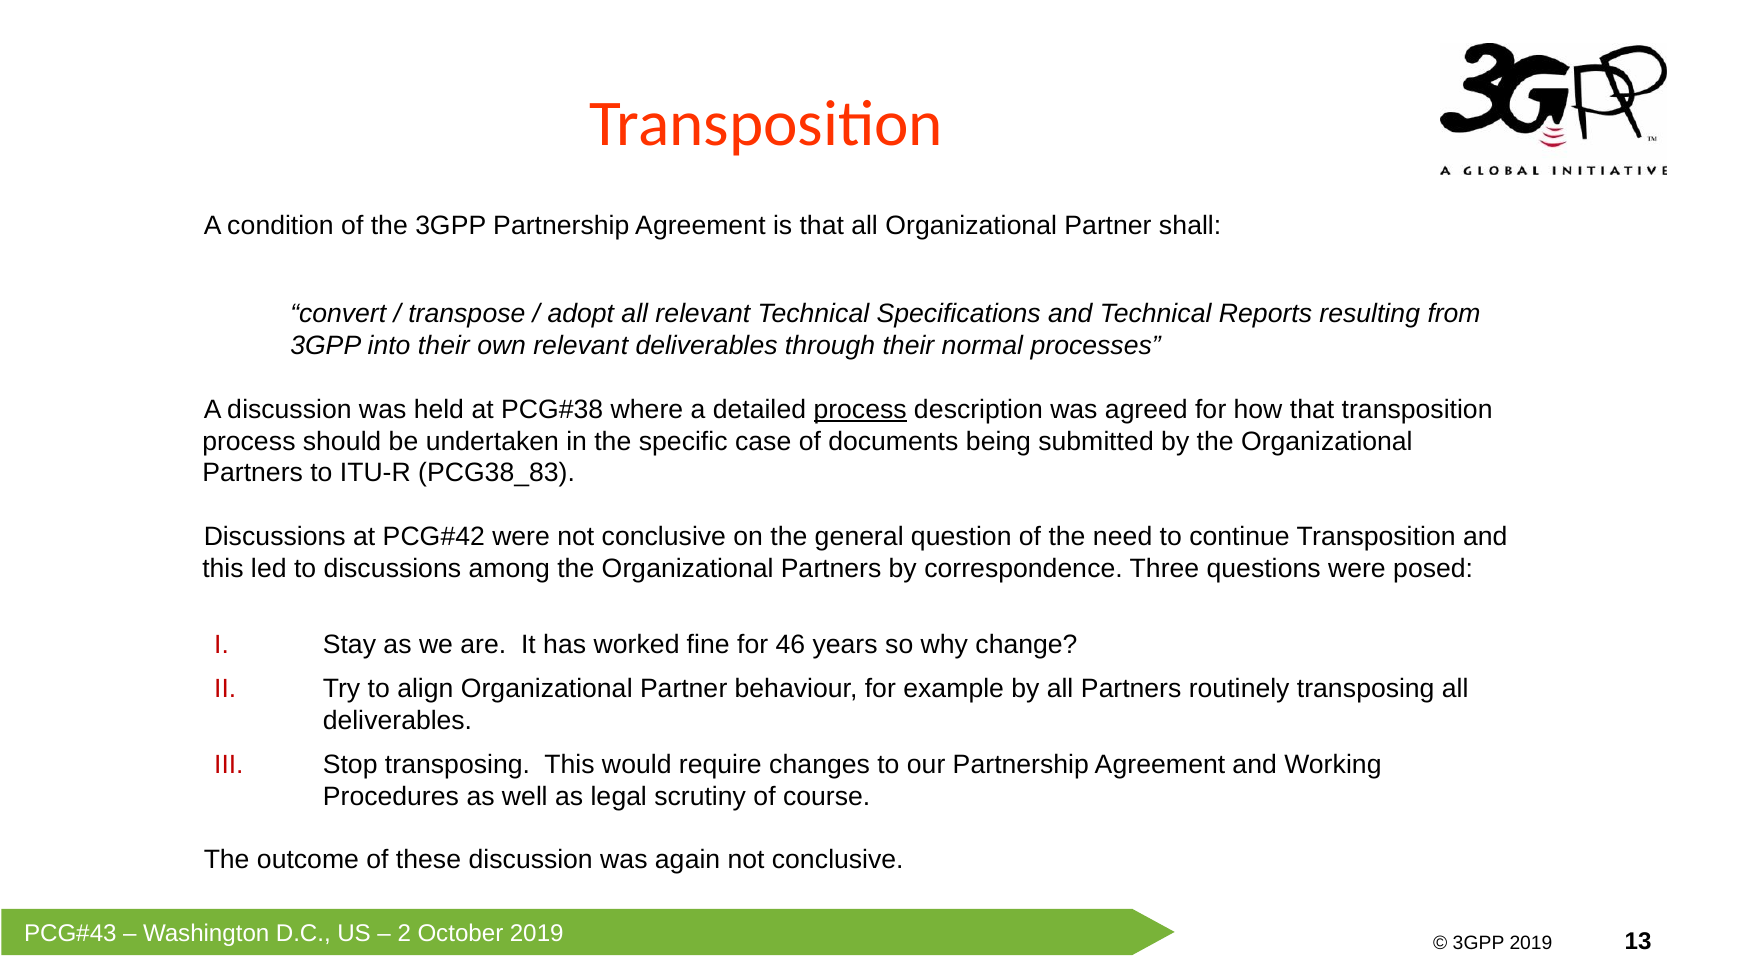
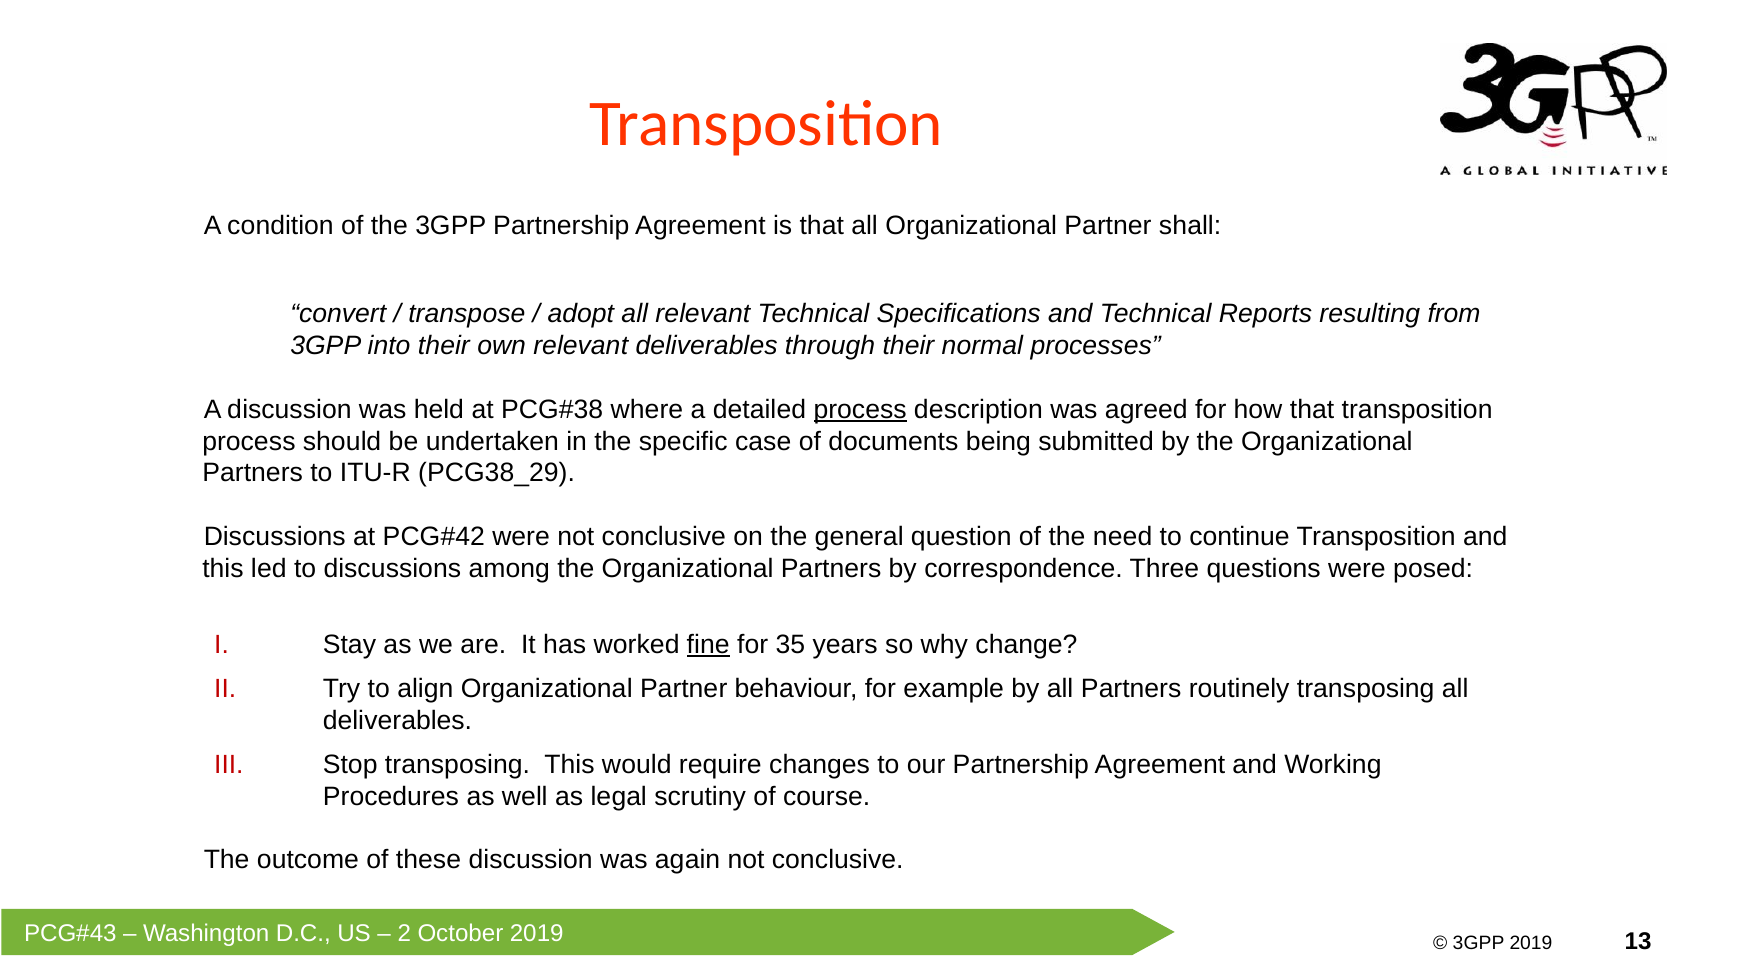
PCG38_83: PCG38_83 -> PCG38_29 (497, 473)
fine underline: none -> present (708, 645)
46: 46 -> 35 (790, 645)
